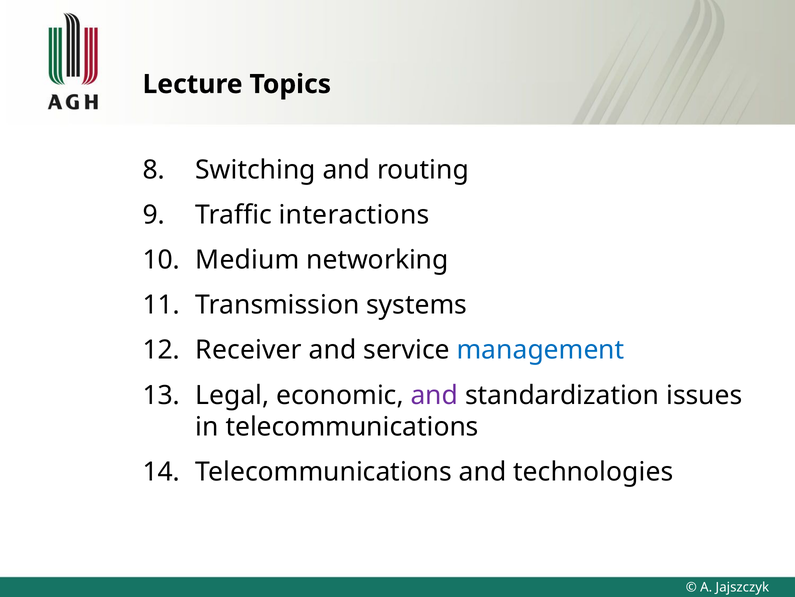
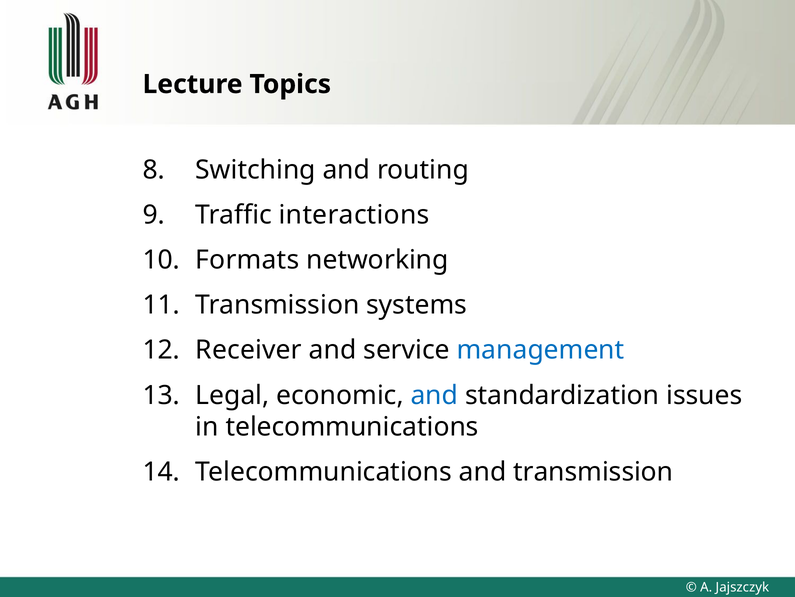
Medium: Medium -> Formats (247, 260)
and colour: purple -> blue (434, 395)
and technologies: technologies -> transmission (593, 472)
